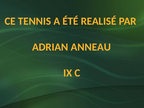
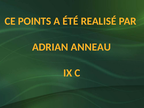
TENNIS: TENNIS -> POINTS (35, 21)
